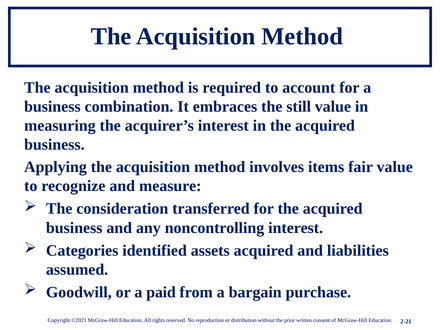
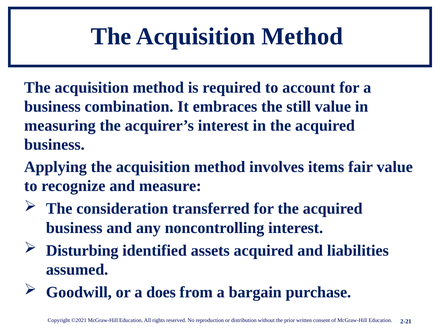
Categories: Categories -> Disturbing (82, 251)
paid: paid -> does (161, 292)
